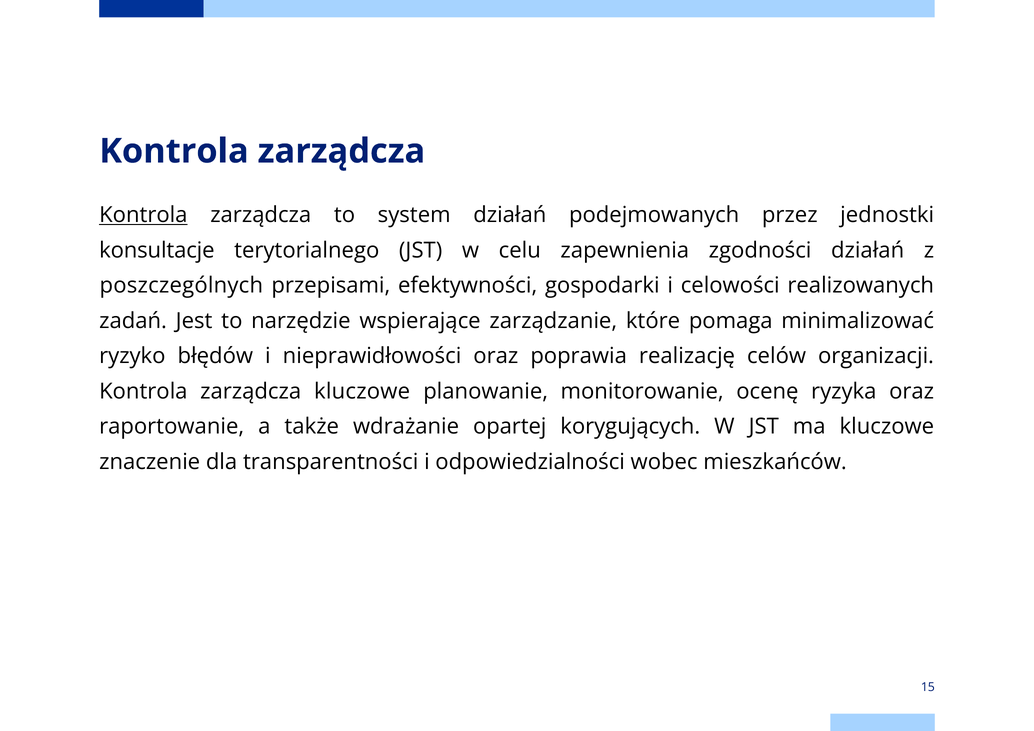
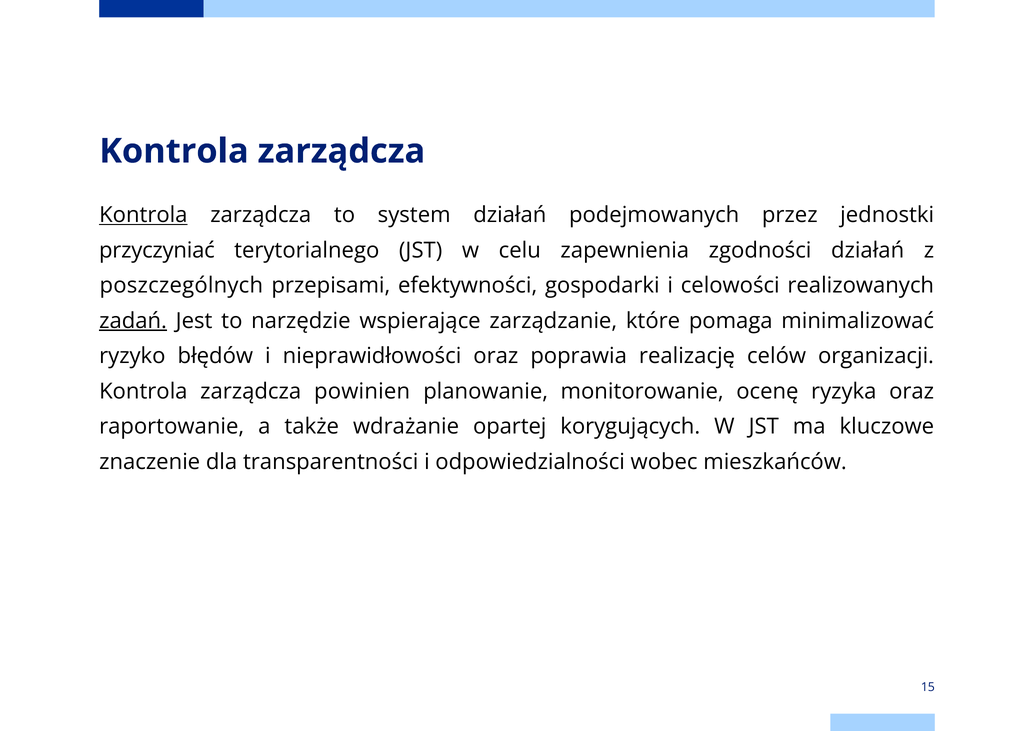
konsultacje: konsultacje -> przyczyniać (157, 250)
zadań underline: none -> present (133, 321)
zarządcza kluczowe: kluczowe -> powinien (362, 391)
